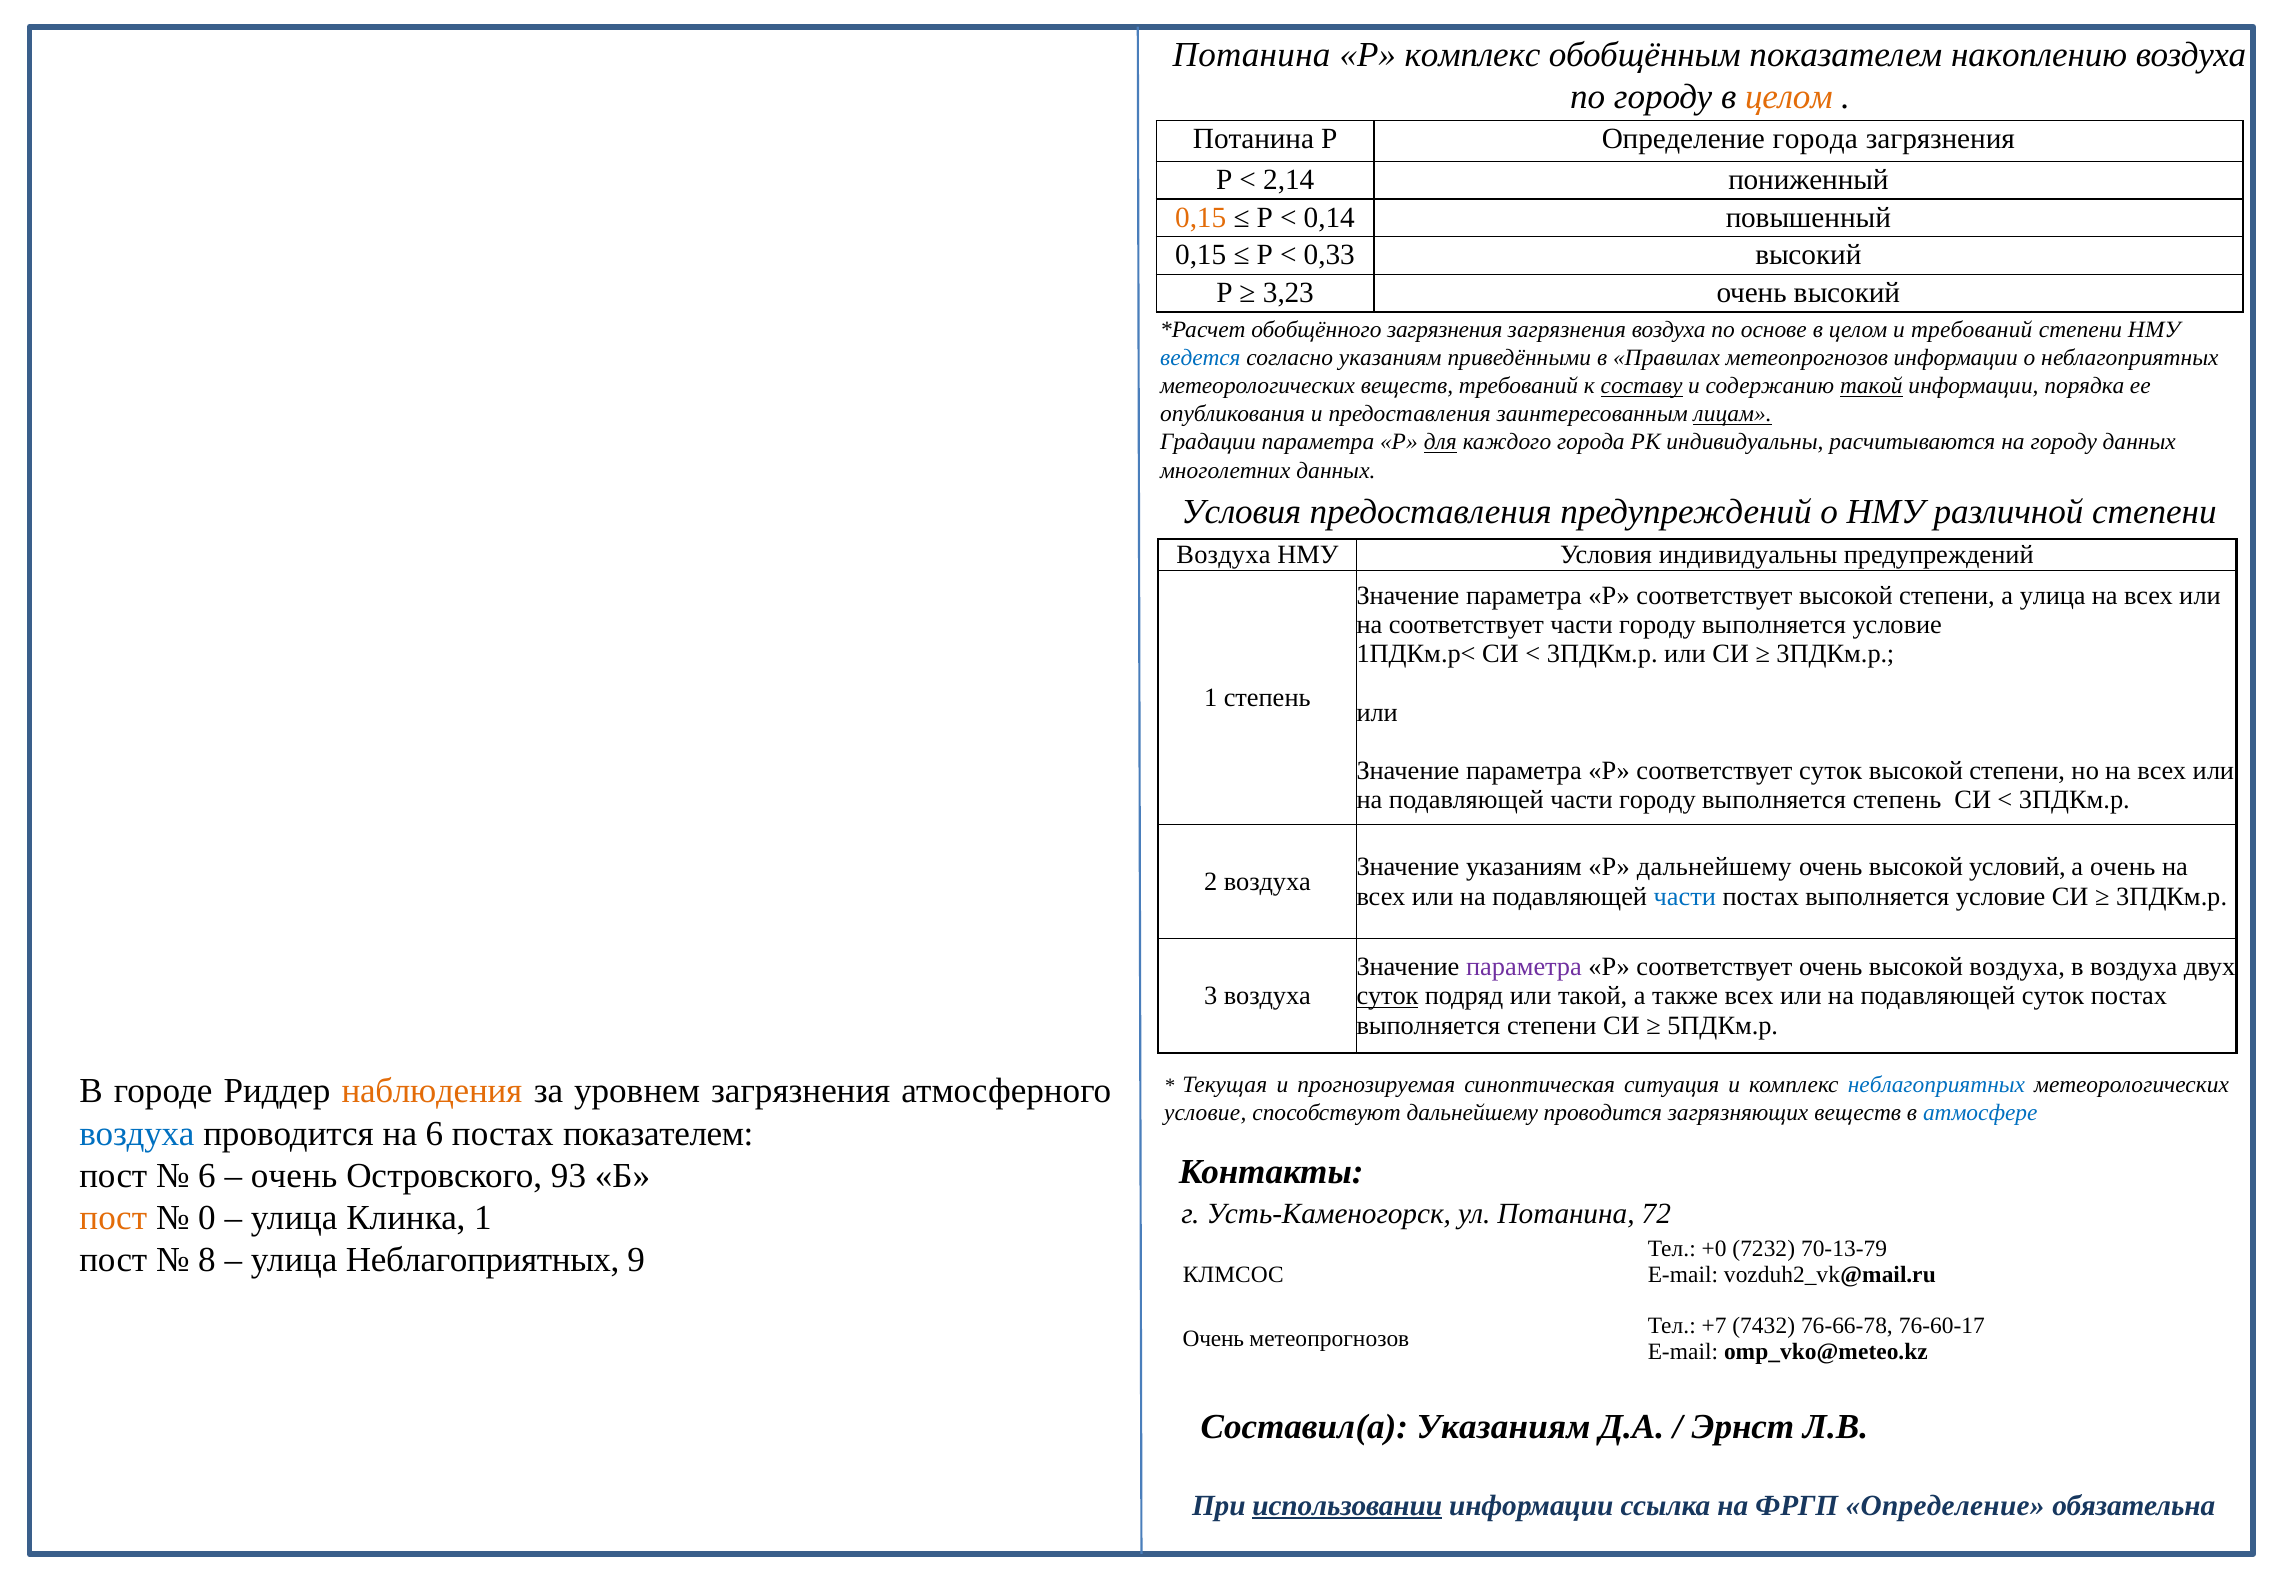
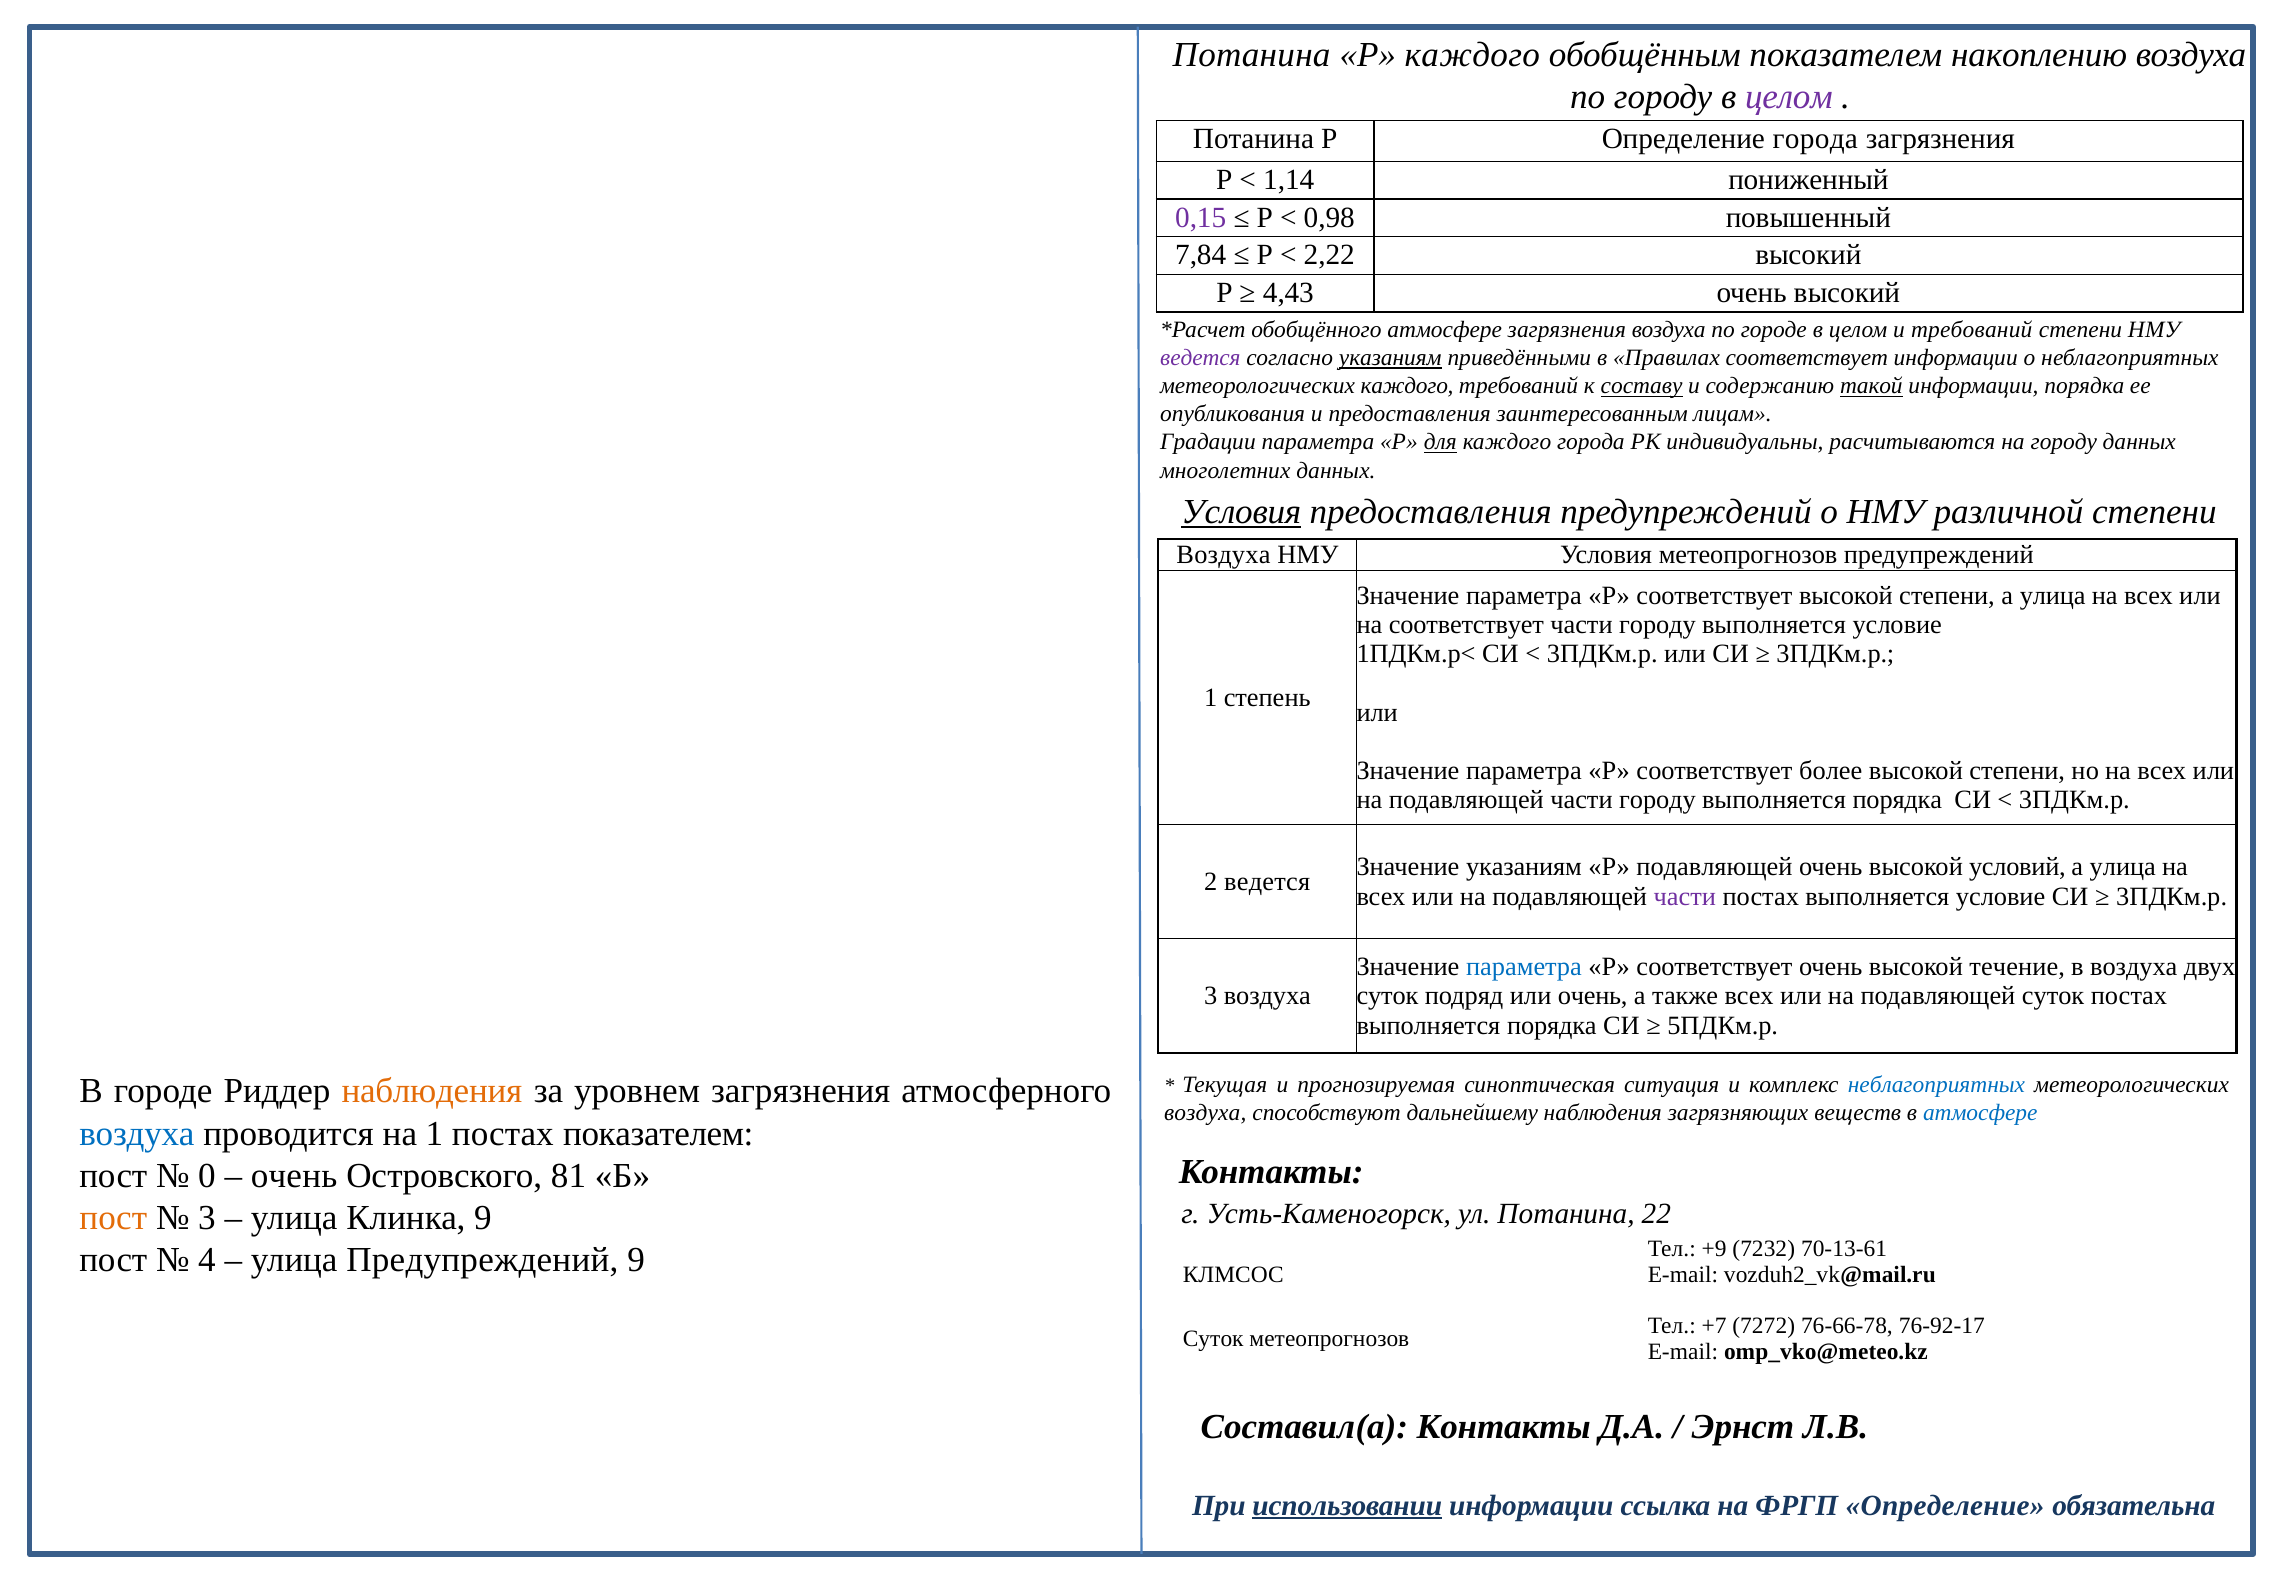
Р комплекс: комплекс -> каждого (1472, 55)
целом colour: orange -> purple (1789, 97)
2,14: 2,14 -> 1,14 (1289, 180)
0,15 colour: orange -> purple (1201, 217)
0,14: 0,14 -> 0,98 (1329, 217)
0,15: 0,15 -> 7,84 (1201, 255)
0,33: 0,33 -> 2,22 (1329, 255)
3,23: 3,23 -> 4,43 (1288, 293)
обобщённого загрязнения: загрязнения -> атмосфере (1445, 330)
по основе: основе -> городе (1774, 330)
ведется colour: blue -> purple (1200, 358)
указаниям underline: none -> present (1390, 358)
Правилах метеопрогнозов: метеопрогнозов -> соответствует (1807, 358)
метеорологических веществ: веществ -> каждого (1407, 386)
лицам underline: present -> none (1733, 414)
Условия underline: none -> present (1241, 512)
Условия индивидуальны: индивидуальны -> метеопрогнозов (1748, 555)
соответствует суток: суток -> более (1831, 771)
степень: степень -> порядка (1897, 800)
Р дальнейшему: дальнейшему -> подавляющей (1714, 867)
очень: очень -> улица (2123, 867)
2 воздуха: воздуха -> ведется (1267, 882)
части colour: blue -> purple (1685, 896)
параметра colour: purple -> blue (1524, 967)
высокой воздуха: воздуха -> течение (2017, 967)
суток underline: present -> none (1388, 996)
или такой: такой -> очень (1593, 996)
степени: степени -> порядка (1552, 1025)
условие: условие -> воздуха (1205, 1112)
дальнейшему проводится: проводится -> наблюдения (1603, 1112)
на 6: 6 -> 1 (434, 1133)
6: 6 -> 0 (207, 1175)
93: 93 -> 81 (569, 1175)
72: 72 -> 22 (1656, 1213)
0: 0 -> 3 (207, 1217)
Клинка 1: 1 -> 9 (483, 1217)
+0: +0 -> +9 (1714, 1248)
70-13-79: 70-13-79 -> 70-13-61 (1844, 1248)
8: 8 -> 4 (207, 1260)
улица Неблагоприятных: Неблагоприятных -> Предупреждений (482, 1260)
7432: 7432 -> 7272 (1764, 1325)
76-60-17: 76-60-17 -> 76-92-17 (1942, 1325)
Очень: Очень -> Суток (1213, 1338)
Составил(а Указаниям: Указаниям -> Контакты (1504, 1427)
